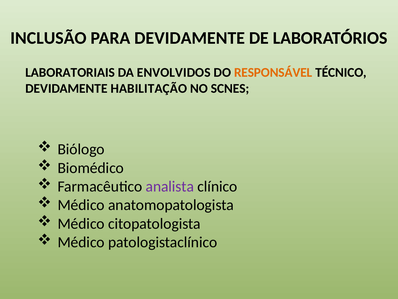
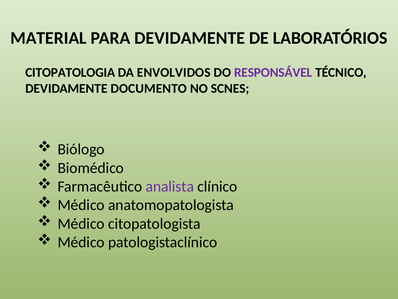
INCLUSÃO: INCLUSÃO -> MATERIAL (48, 38)
LABORATORIAIS: LABORATORIAIS -> CITOPATOLOGIA (70, 72)
RESPONSÁVEL colour: orange -> purple (273, 72)
HABILITAÇÃO: HABILITAÇÃO -> DOCUMENTO (149, 88)
